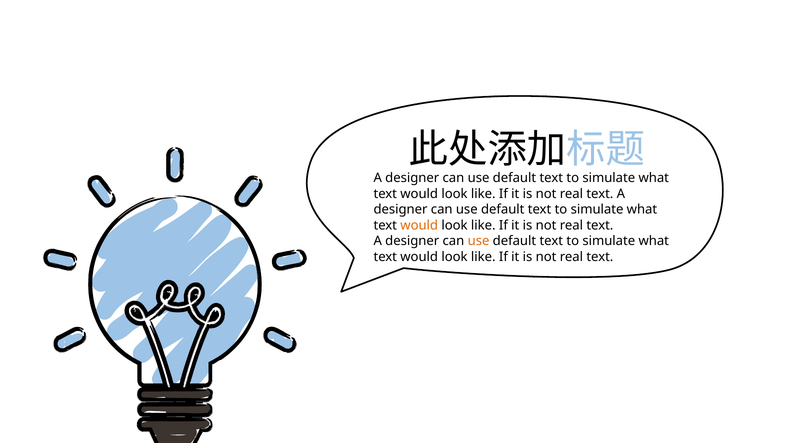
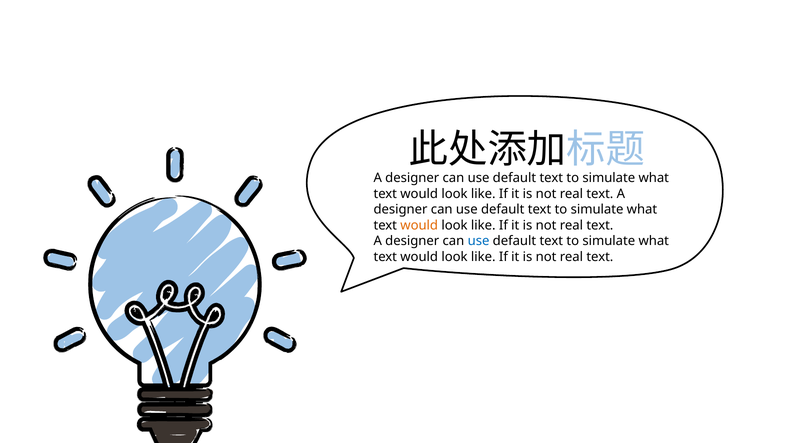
use colour: orange -> blue (479, 241)
